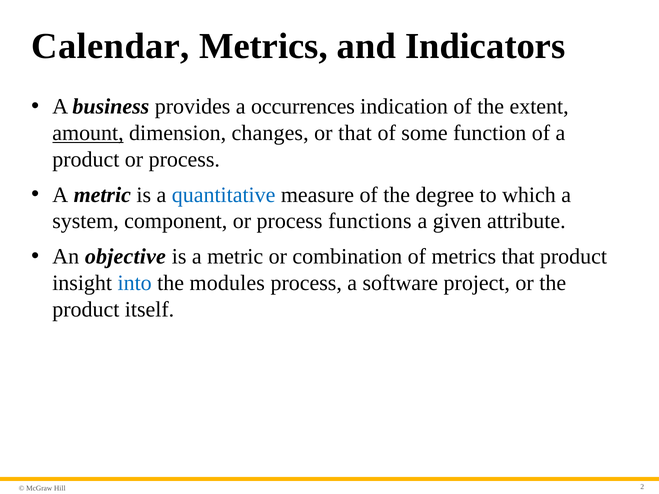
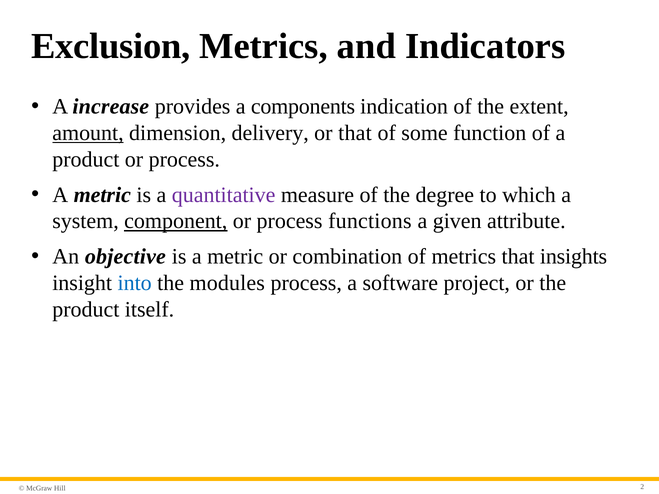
Calendar: Calendar -> Exclusion (111, 46)
business: business -> increase (111, 107)
occurrences: occurrences -> components (303, 107)
changes: changes -> delivery (270, 133)
quantitative colour: blue -> purple (224, 195)
component underline: none -> present (176, 221)
that product: product -> insights (574, 257)
